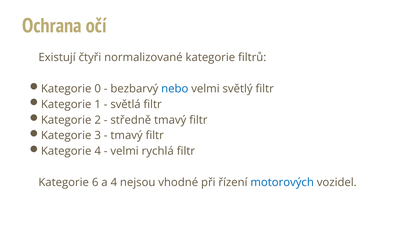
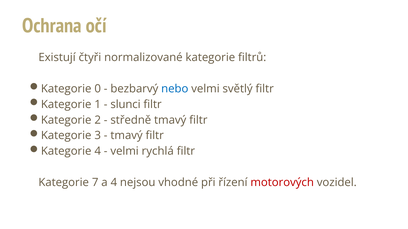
světlá: světlá -> slunci (125, 105)
6: 6 -> 7 (95, 183)
motorových colour: blue -> red (282, 183)
